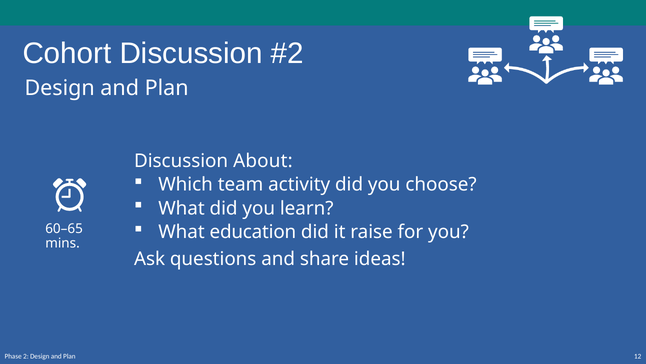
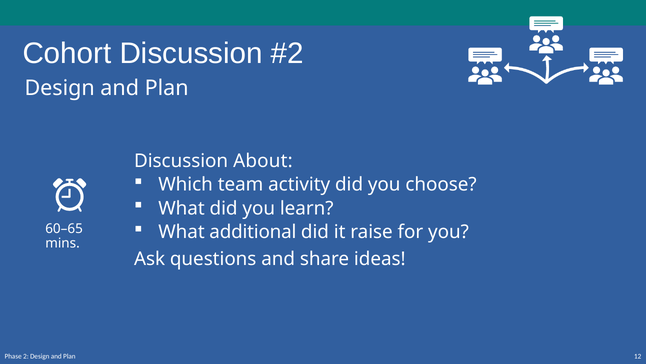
education: education -> additional (253, 232)
